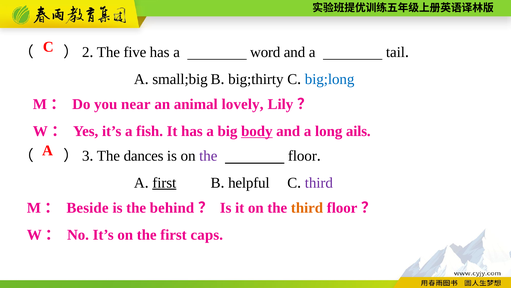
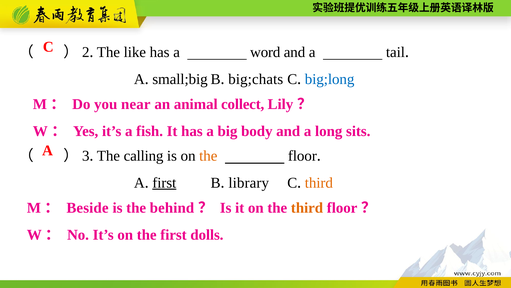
five: five -> like (135, 52)
big;thirty: big;thirty -> big;chats (256, 79)
lovely: lovely -> collect (243, 104)
body underline: present -> none (257, 131)
ails: ails -> sits (358, 131)
dances: dances -> calling (144, 156)
the colour: purple -> orange (208, 156)
helpful: helpful -> library (249, 183)
third colour: purple -> orange (319, 183)
caps: caps -> dolls (207, 234)
